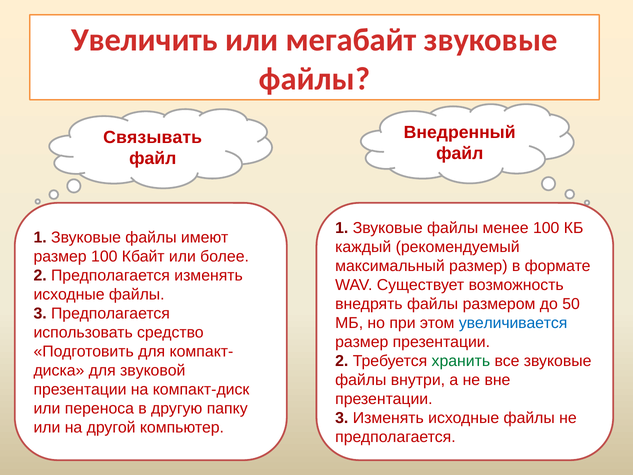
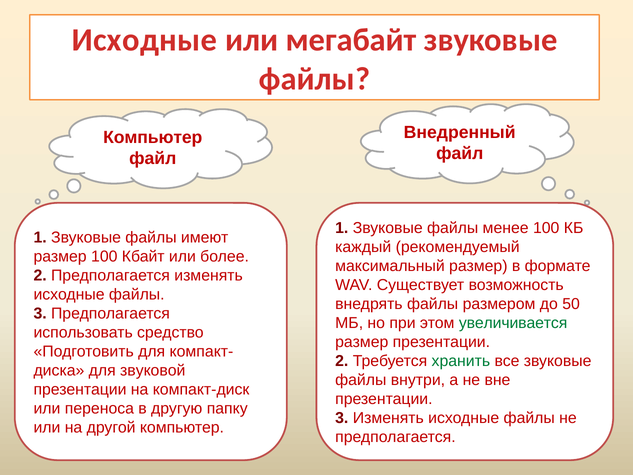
Увеличить: Увеличить -> Исходные (144, 40)
Связывать: Связывать -> Компьютер (153, 137)
увеличивается colour: blue -> green (513, 323)
